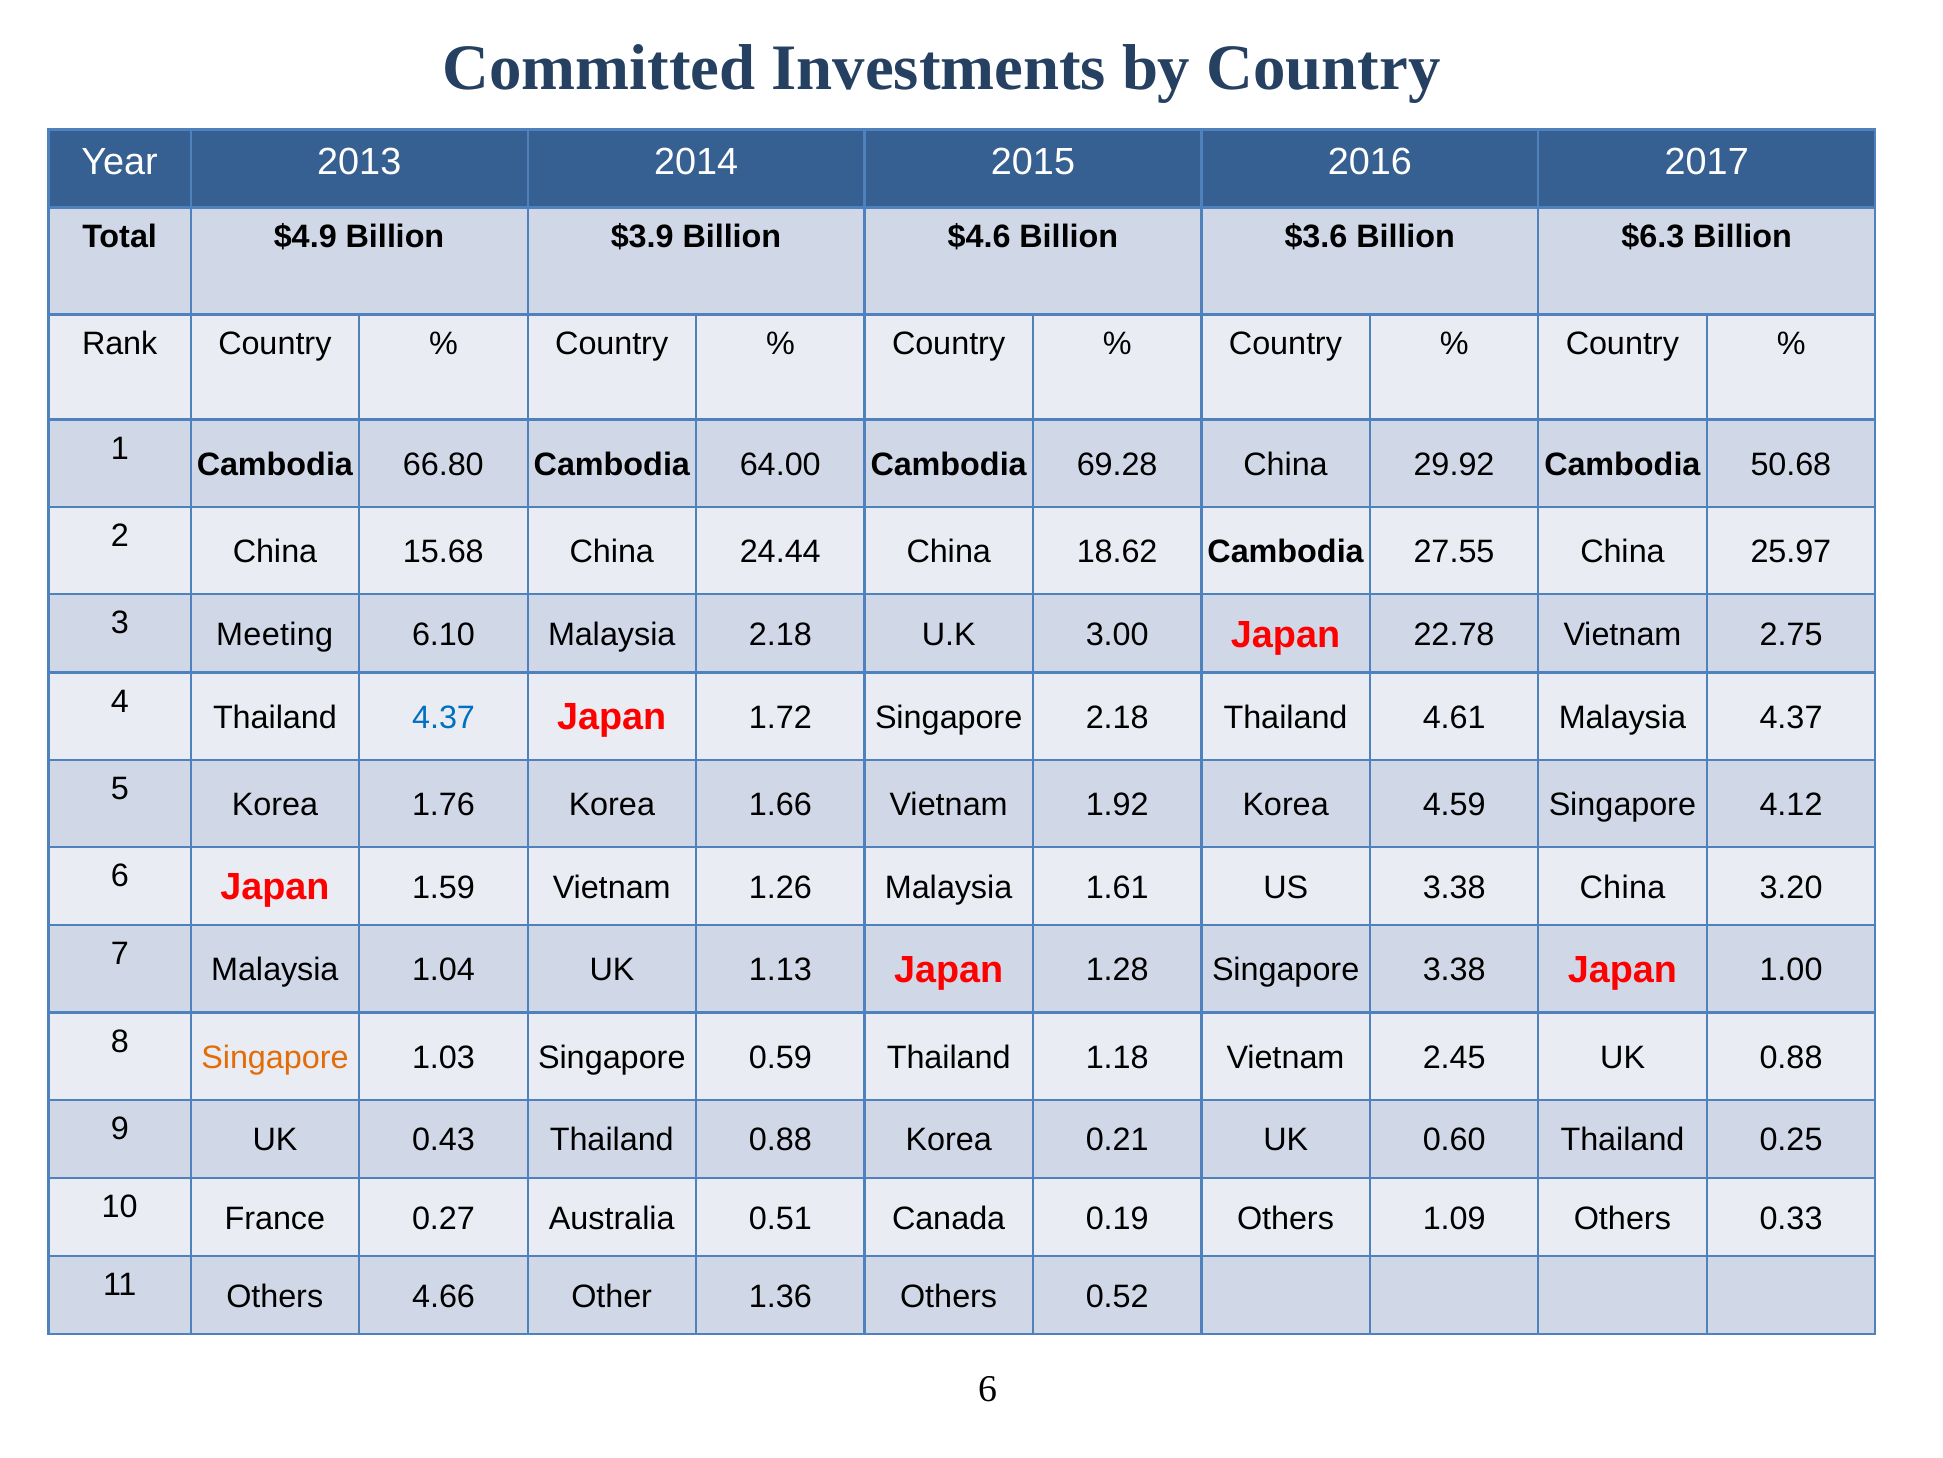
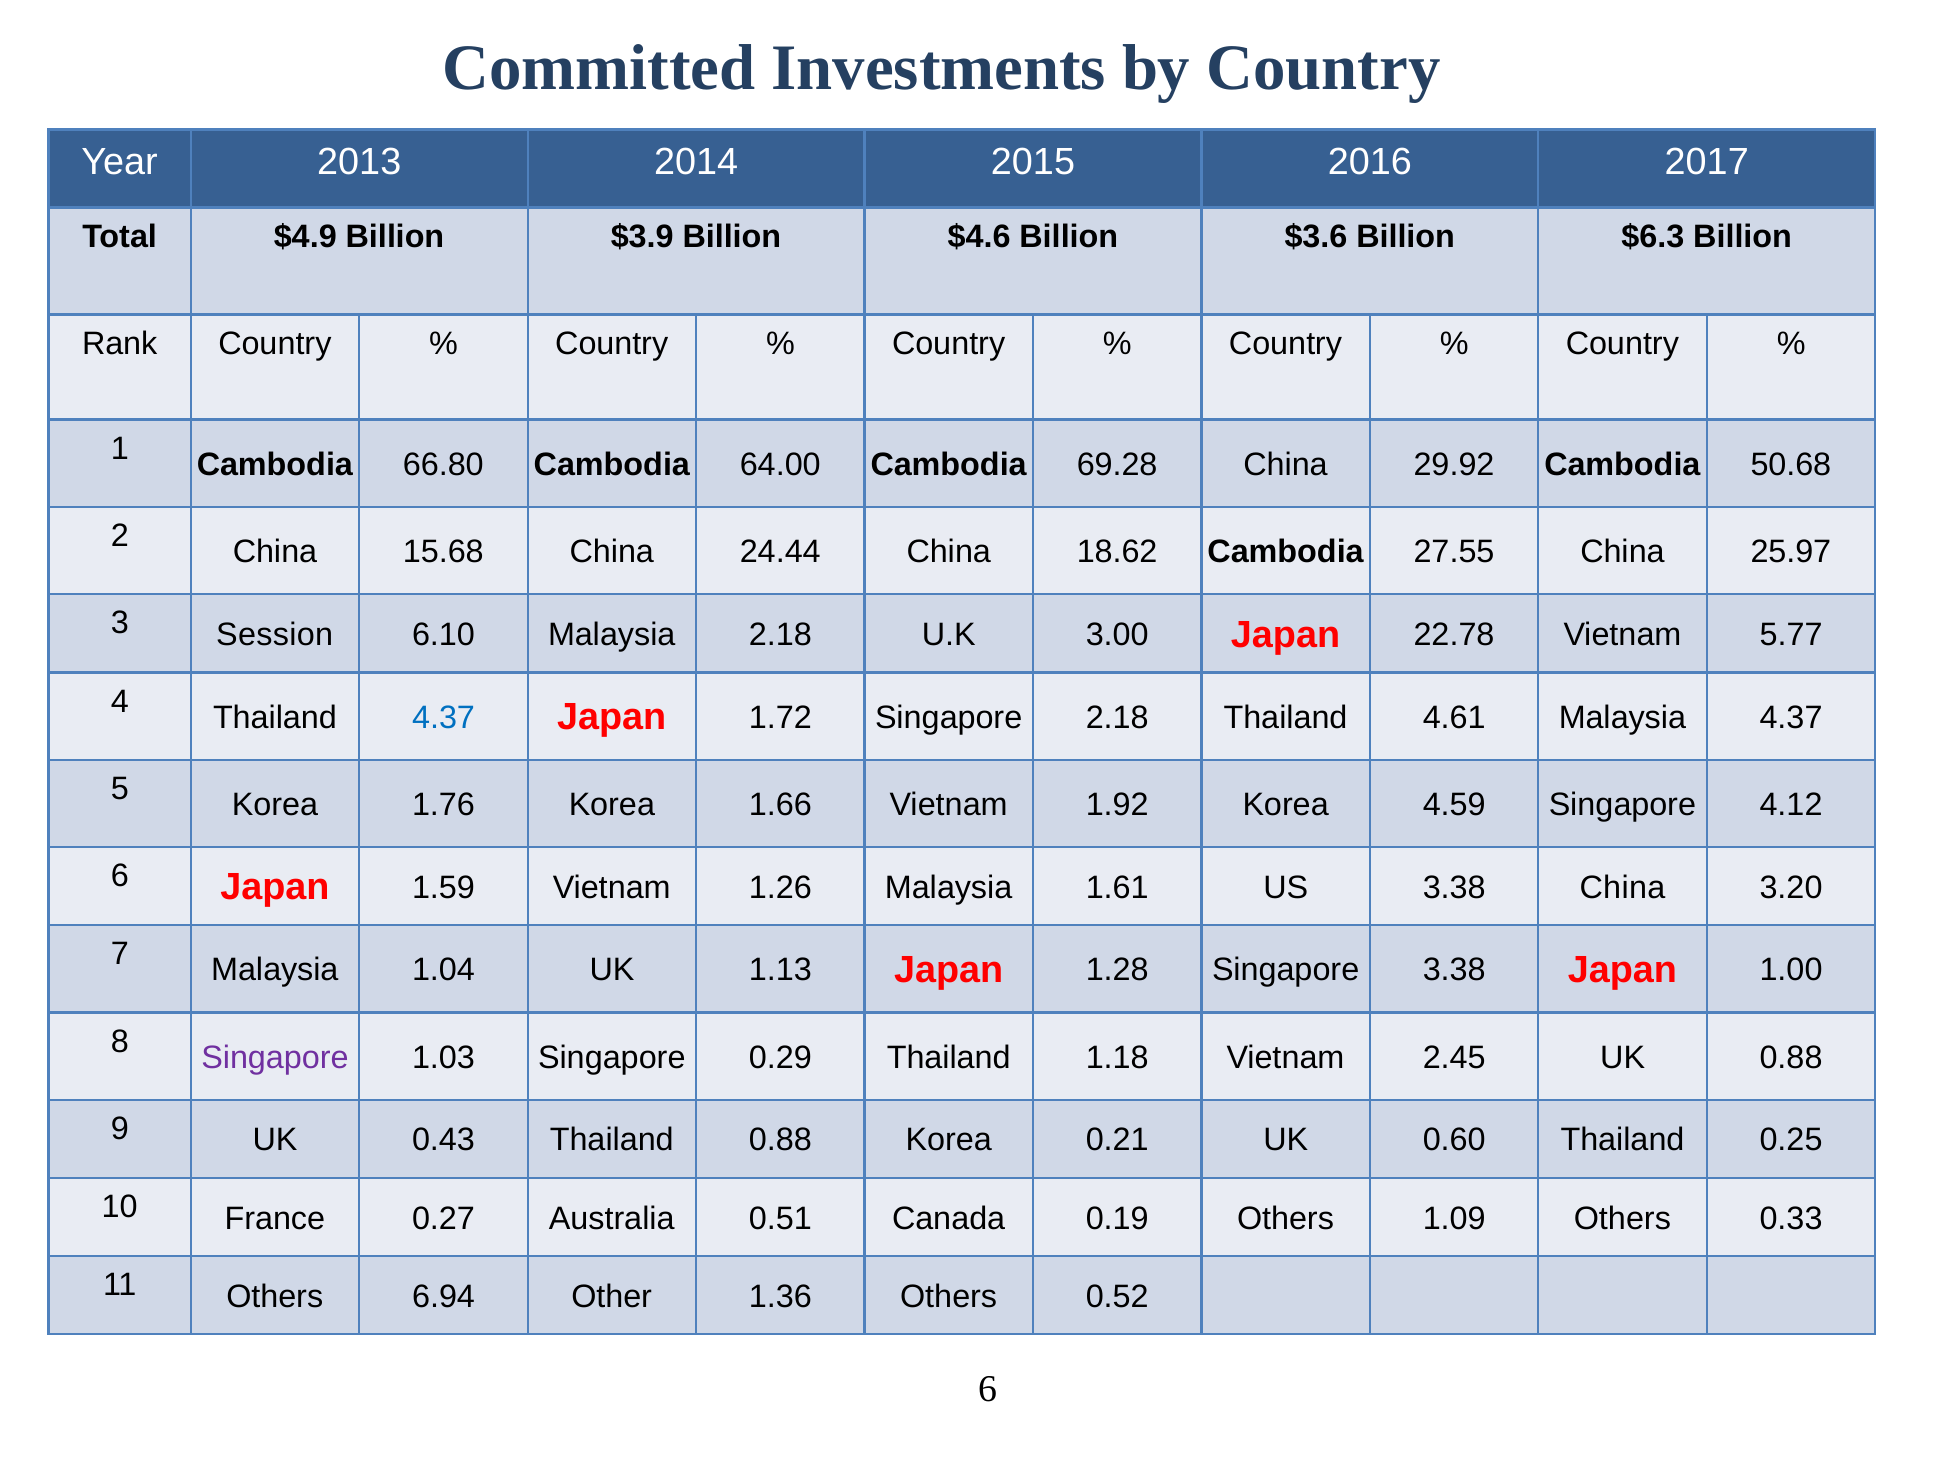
Meeting: Meeting -> Session (275, 634)
2.75: 2.75 -> 5.77 (1791, 634)
Singapore colour: orange -> purple (275, 1057)
0.59: 0.59 -> 0.29 (780, 1057)
4.66: 4.66 -> 6.94 (444, 1296)
